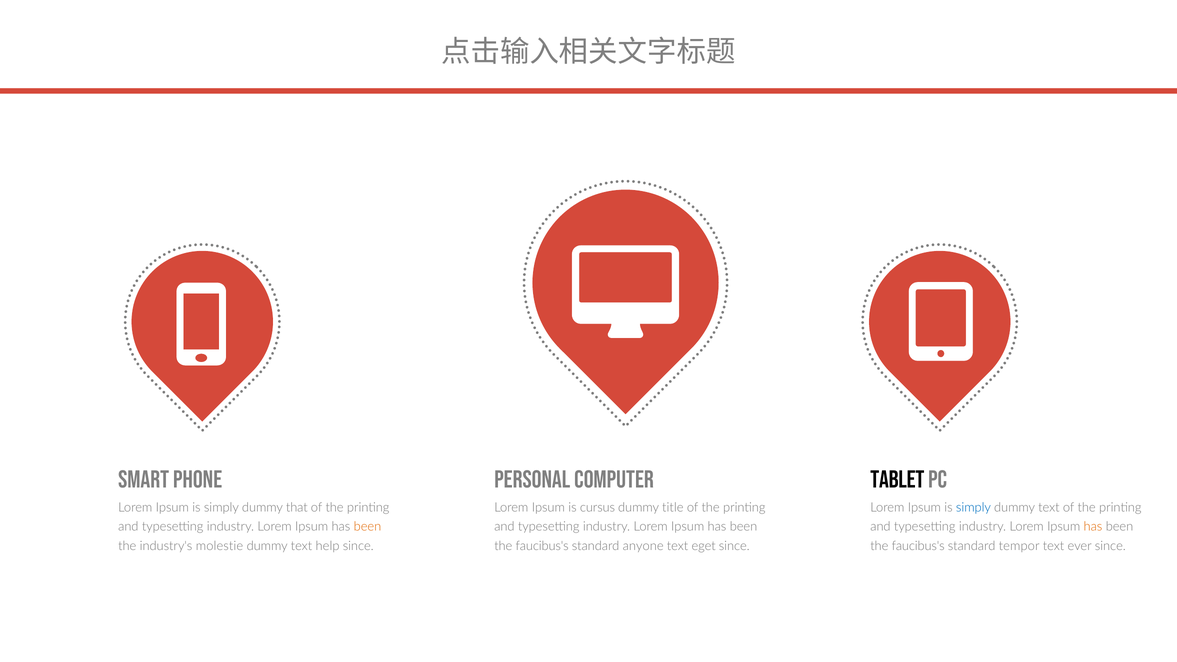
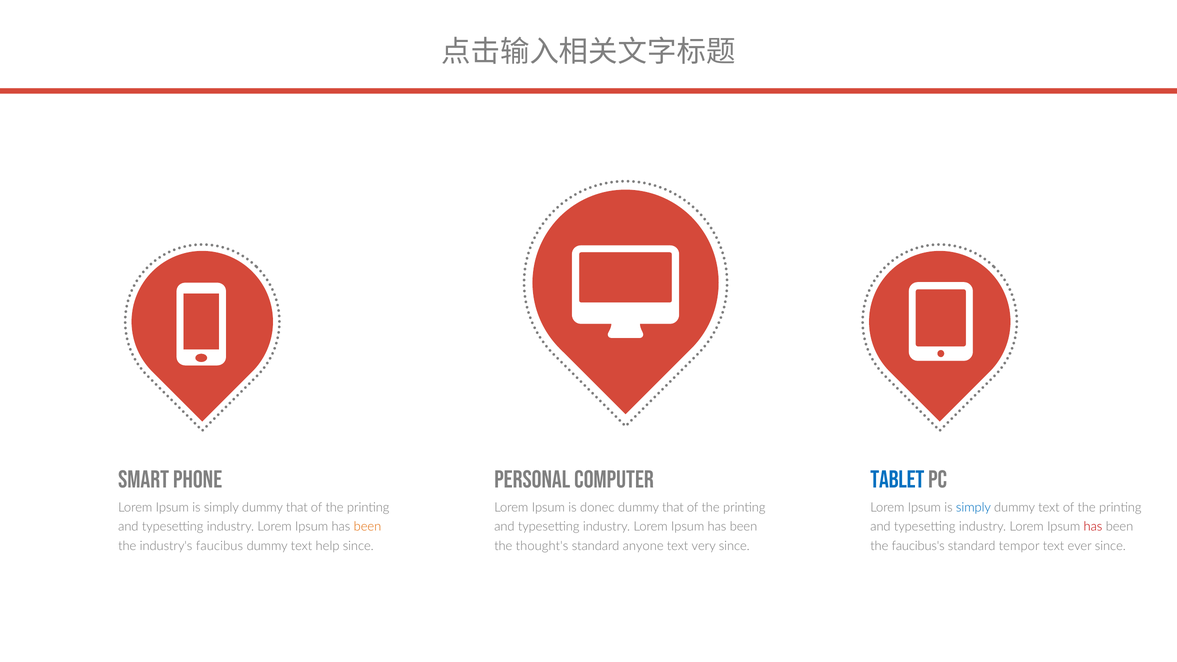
Tablet colour: black -> blue (897, 480)
cursus: cursus -> donec (597, 508)
title: title -> that (673, 508)
has colour: orange -> red (1093, 527)
molestie: molestie -> faucibus (219, 546)
faucibus's: faucibus's -> thought's (542, 546)
eget: eget -> very (704, 546)
